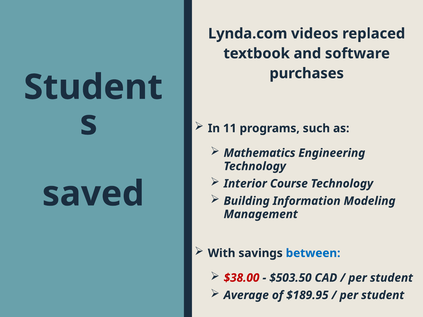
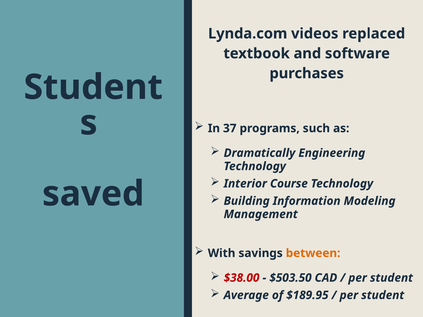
11: 11 -> 37 (230, 128)
Mathematics: Mathematics -> Dramatically (259, 153)
between colour: blue -> orange (313, 253)
